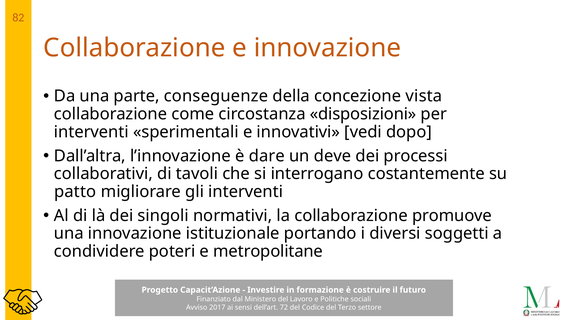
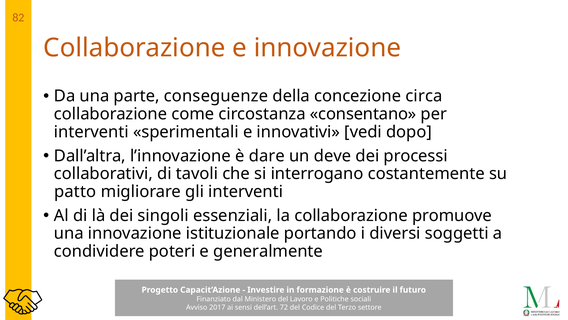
vista: vista -> circa (424, 96)
disposizioni: disposizioni -> consentano (363, 114)
normativi: normativi -> essenziali (233, 215)
metropolitane: metropolitane -> generalmente (268, 251)
